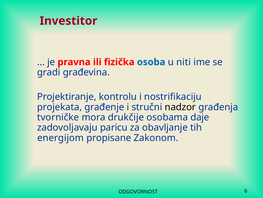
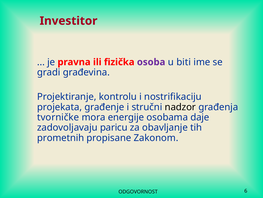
osoba colour: blue -> purple (151, 62)
niti: niti -> biti (184, 62)
drukčije: drukčije -> energije (126, 117)
energijom: energijom -> prometnih (61, 137)
